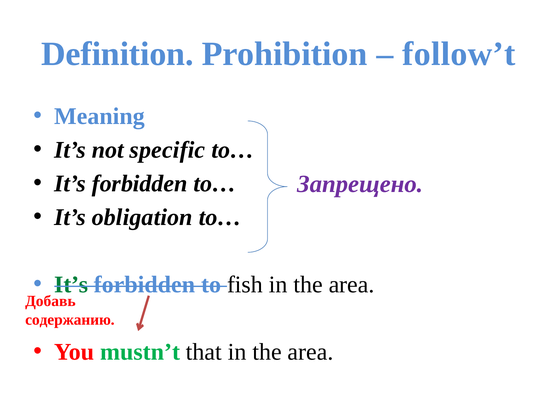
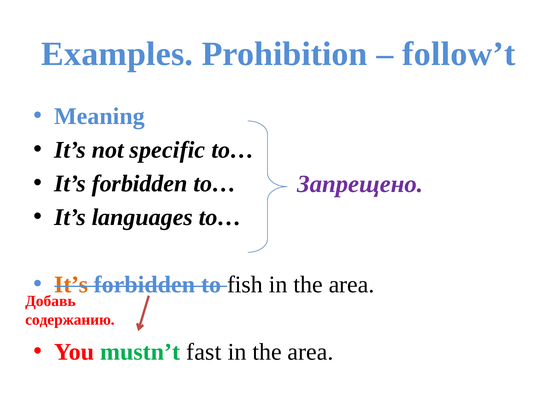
Definition: Definition -> Examples (117, 54)
obligation: obligation -> languages (142, 218)
It’s colour: green -> orange (71, 285)
that: that -> fast (204, 353)
